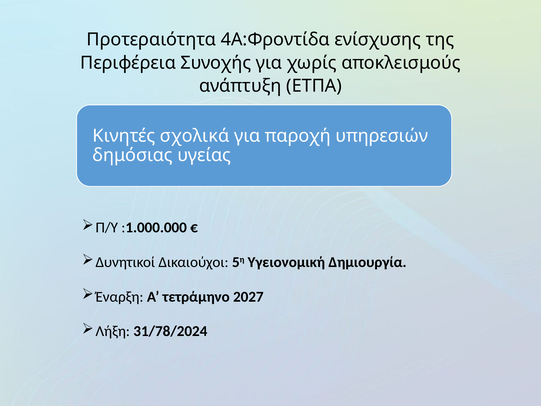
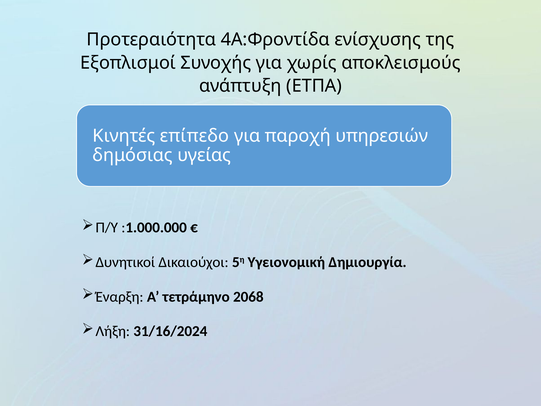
Περιφέρεια: Περιφέρεια -> Εξοπλισμοί (128, 63)
σχολικά: σχολικά -> επίπεδο (195, 136)
2027: 2027 -> 2068 (248, 297)
31/78/2024: 31/78/2024 -> 31/16/2024 (170, 331)
